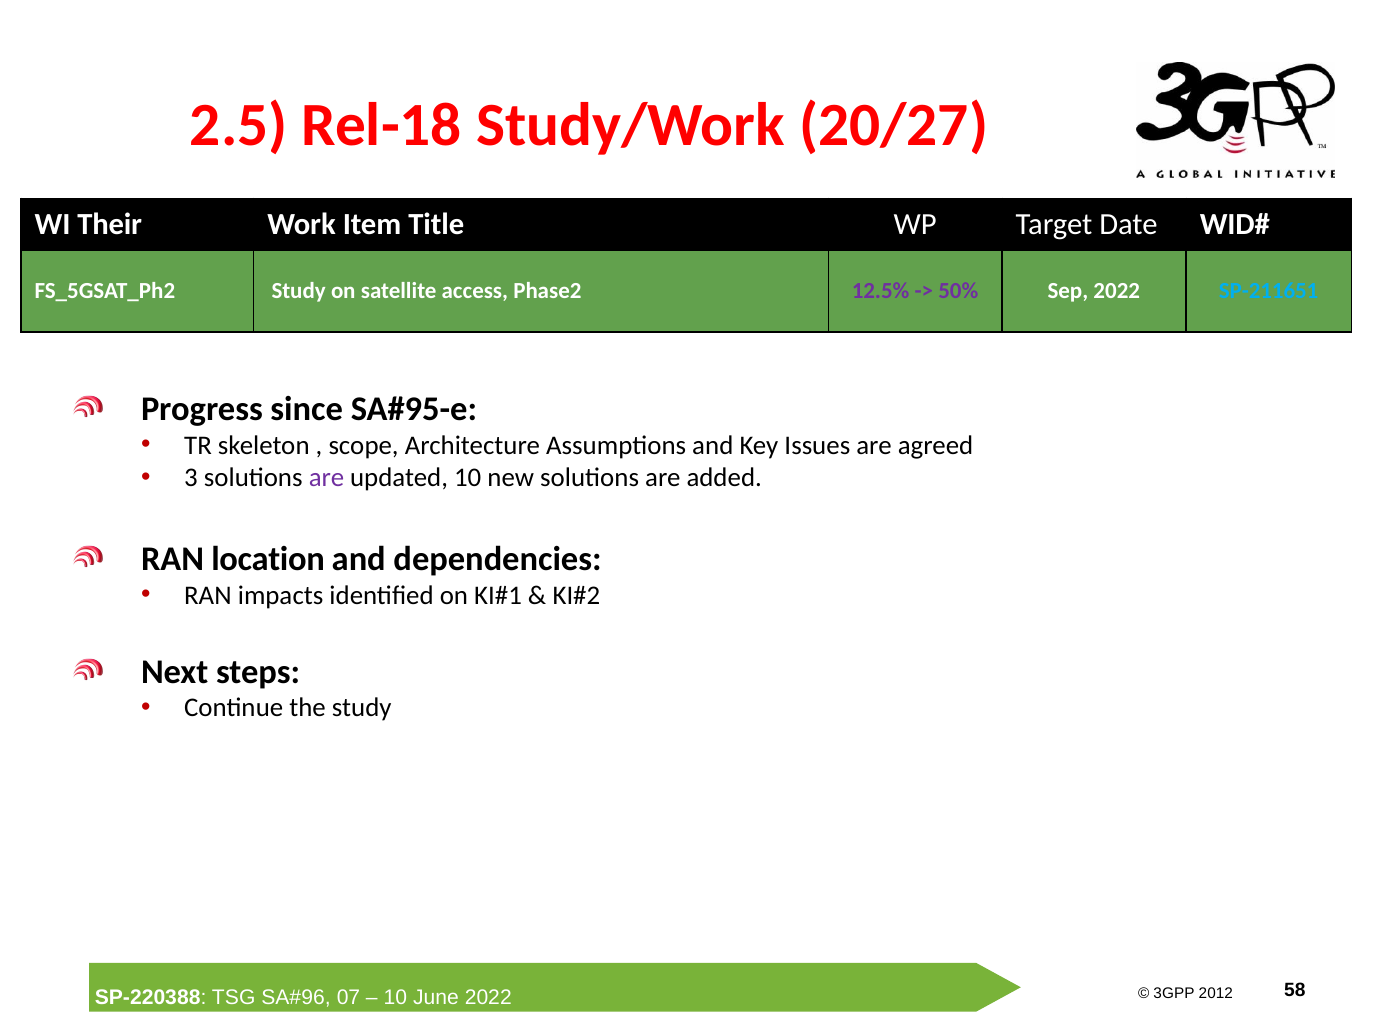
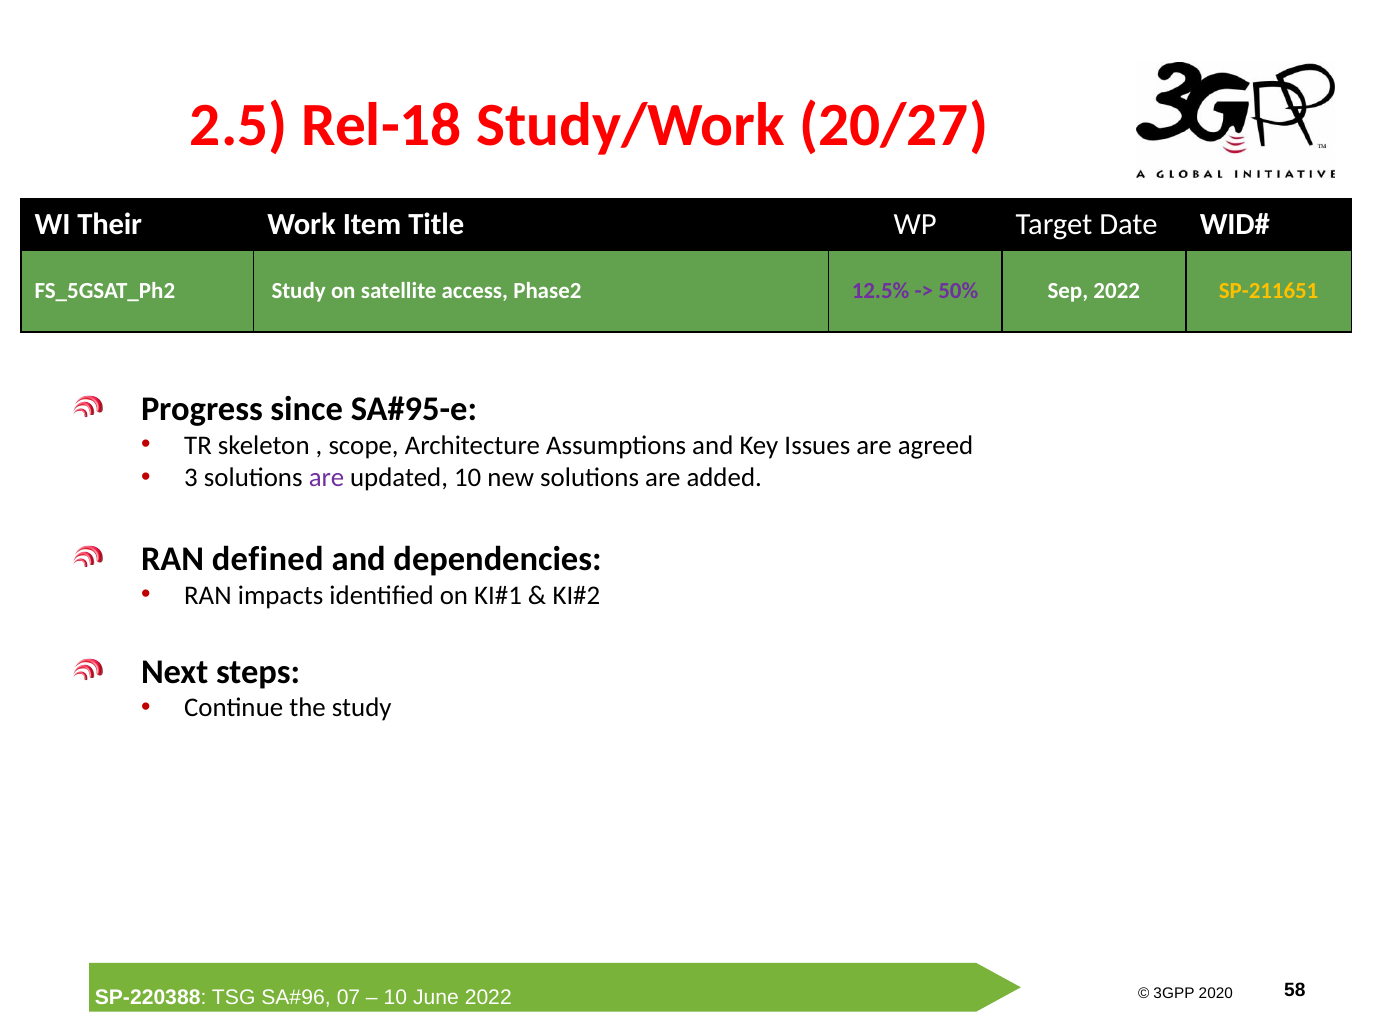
SP-211651 colour: light blue -> yellow (1269, 291)
location: location -> defined (268, 559)
2012: 2012 -> 2020 (1216, 993)
